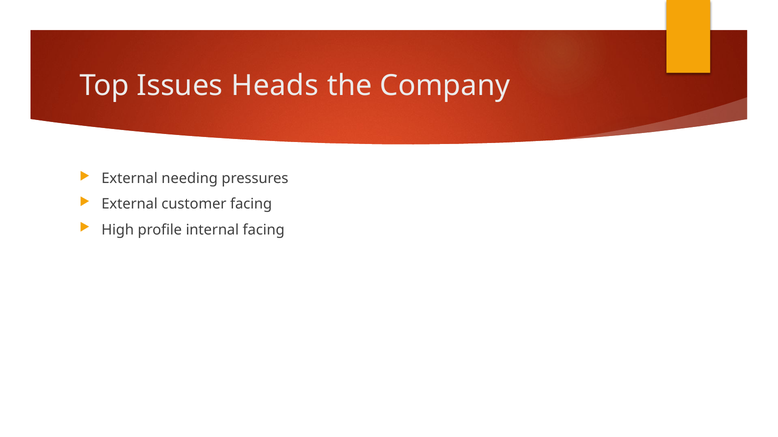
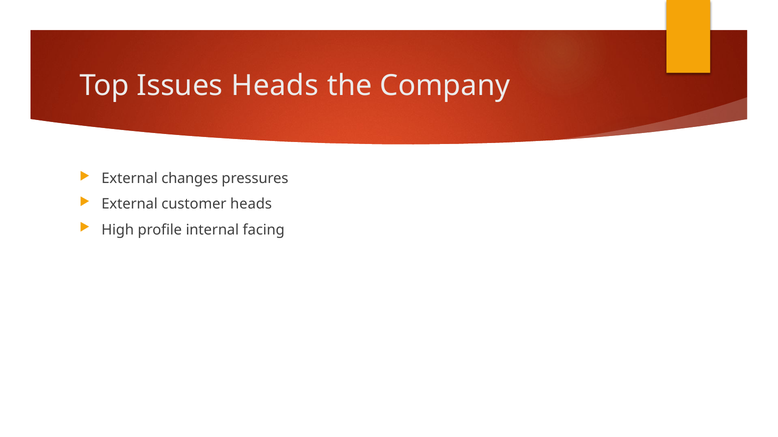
needing: needing -> changes (190, 179)
customer facing: facing -> heads (251, 204)
